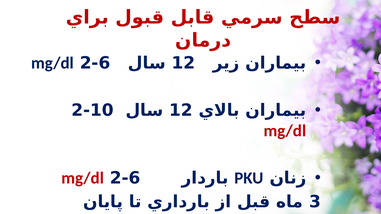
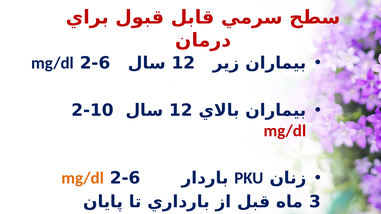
mg/dl colour: red -> orange (83, 178)
